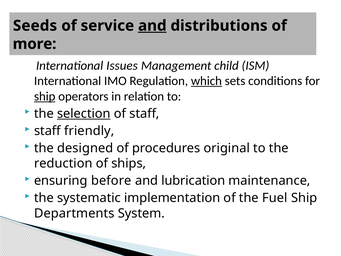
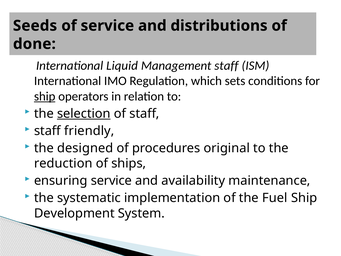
and underline: present -> none (152, 26)
more: more -> done (34, 44)
Issues: Issues -> Liquid (122, 65)
Management child: child -> staff (226, 65)
which underline: present -> none (206, 81)
ensuring before: before -> service (111, 181)
lubrication: lubrication -> availability (193, 181)
Departments: Departments -> Development (74, 213)
